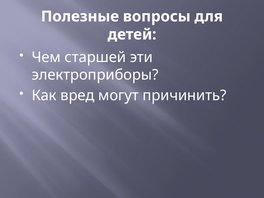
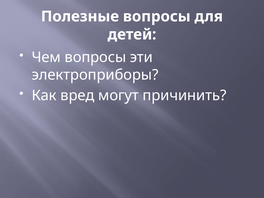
Чем старшей: старшей -> вопросы (95, 57)
